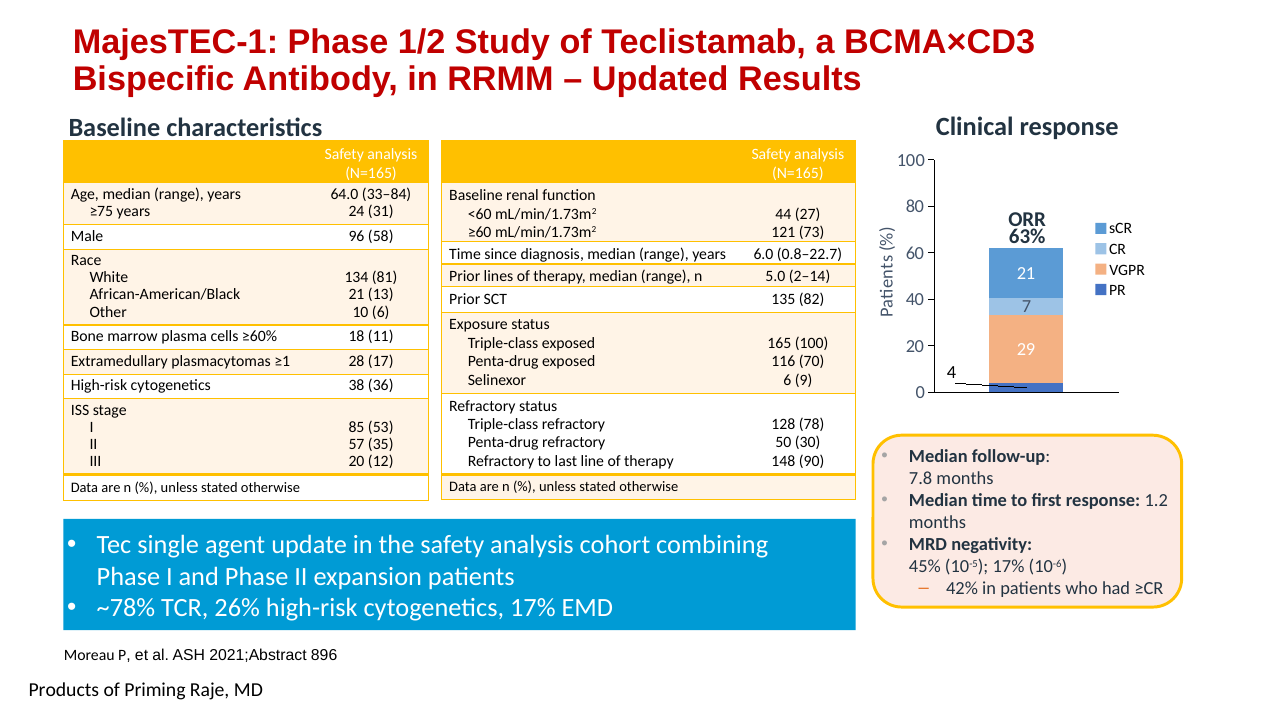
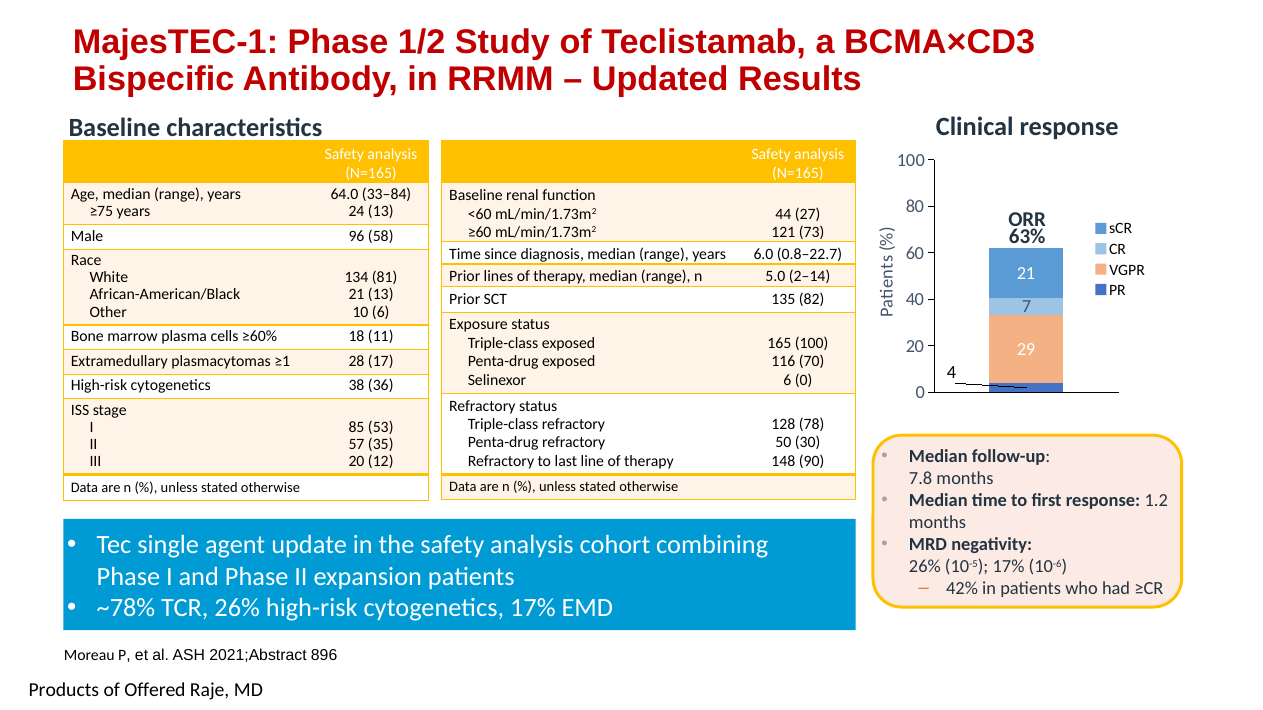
24 31: 31 -> 13 (381, 211)
6 9: 9 -> 0 (804, 380)
45%: 45% -> 26% (925, 567)
Priming: Priming -> Offered (155, 690)
